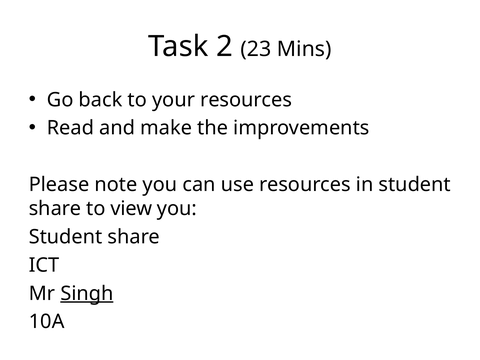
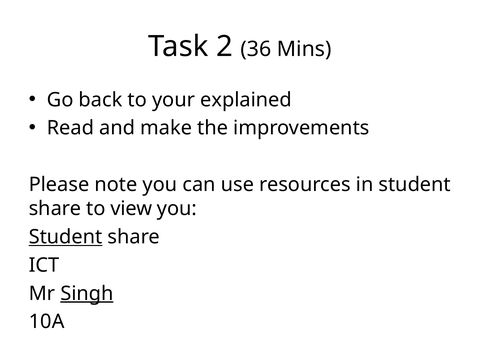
23: 23 -> 36 (256, 49)
your resources: resources -> explained (246, 100)
Student underline: none -> present (66, 237)
